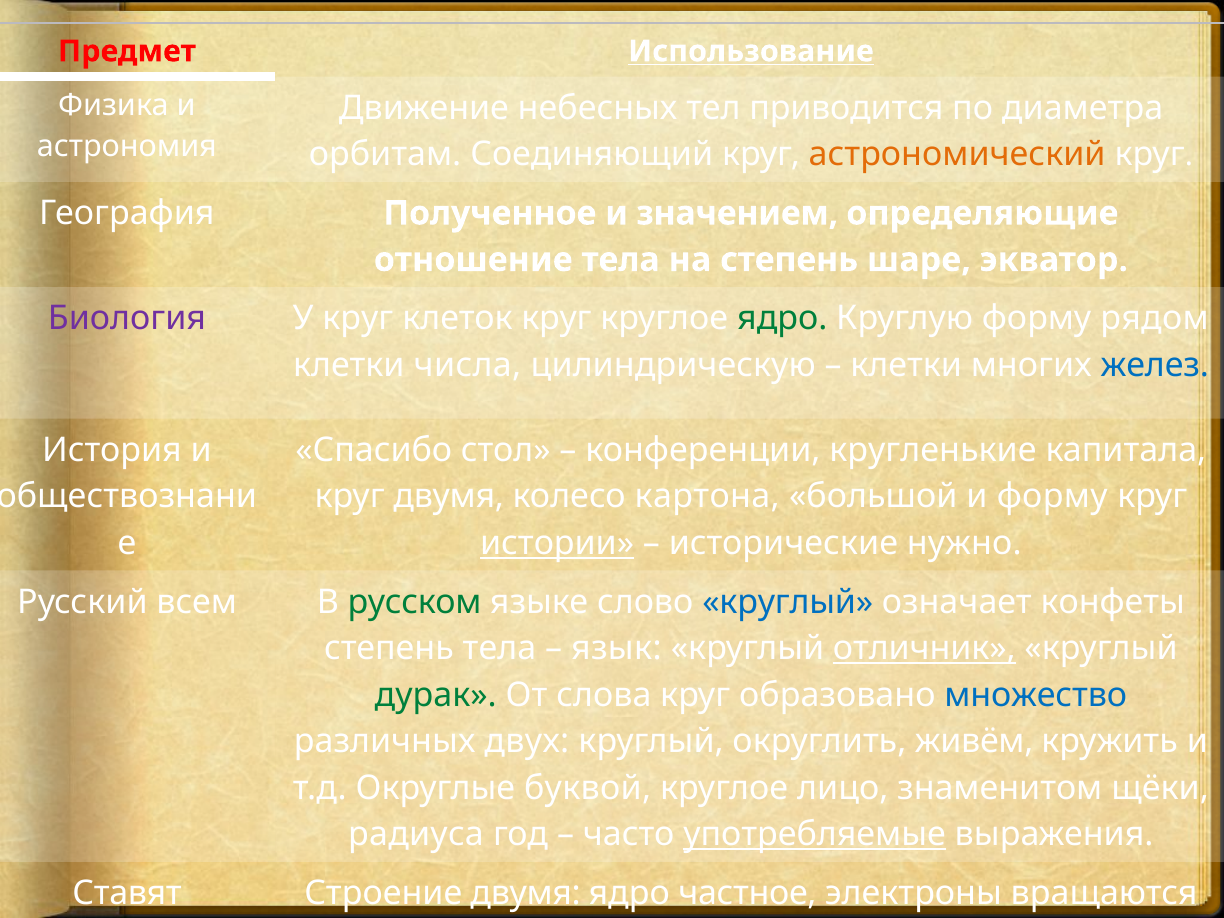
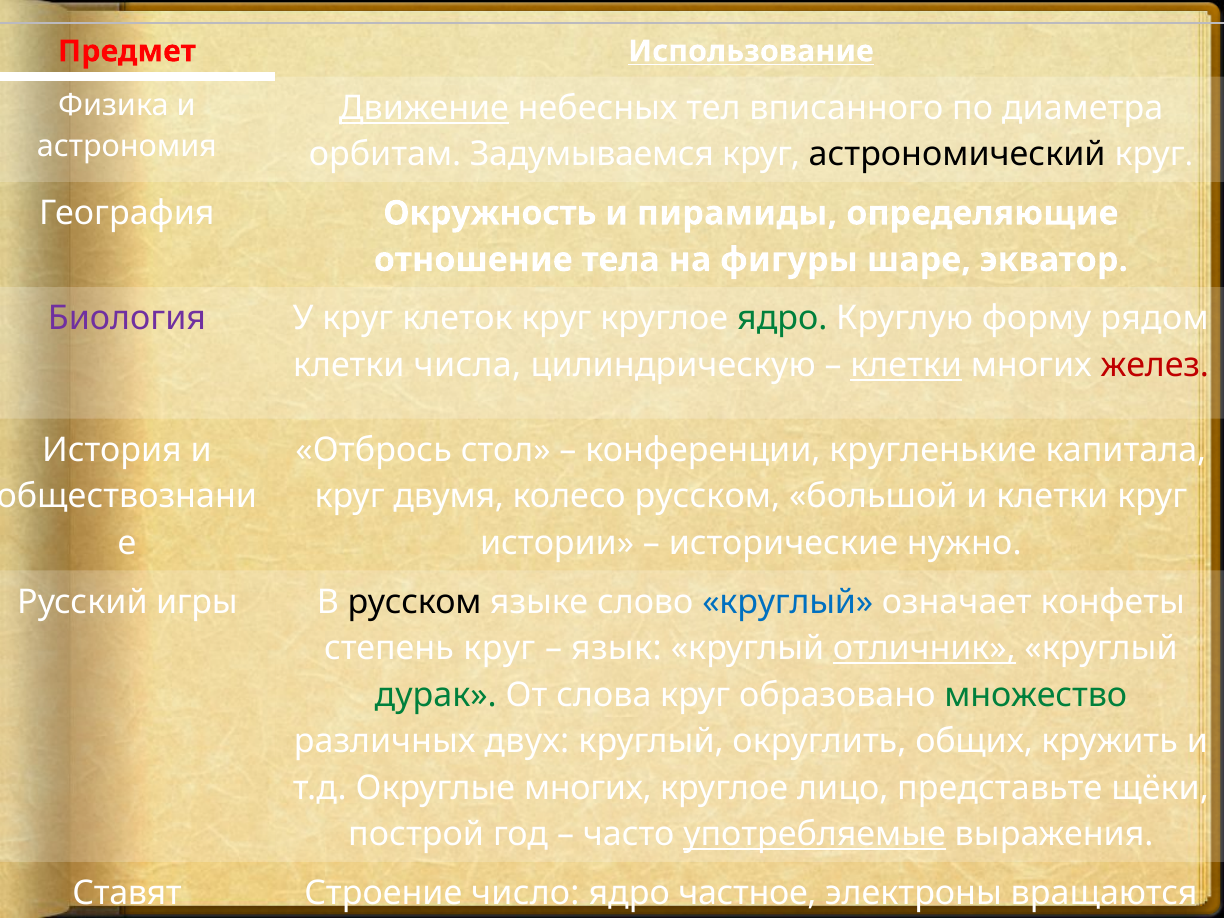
Движение underline: none -> present (424, 108)
приводится: приводится -> вписанного (846, 108)
Соединяющий: Соединяющий -> Задумываемся (592, 154)
астрономический colour: orange -> black (957, 154)
Полученное: Полученное -> Окружность (490, 213)
значением: значением -> пирамиды (737, 213)
на степень: степень -> фигуры (789, 260)
клетки underline: none -> present (906, 365)
желез colour: blue -> red (1155, 365)
Спасибо: Спасибо -> Отбрось (374, 450)
колесо картона: картона -> русском (707, 497)
и форму: форму -> клетки (1052, 497)
истории underline: present -> none (557, 543)
всем: всем -> игры (197, 602)
русском colour: green -> black (415, 602)
степень тела: тела -> круг (499, 648)
множество colour: blue -> green (1036, 695)
живём: живём -> общих (974, 741)
Округлые буквой: буквой -> многих (588, 788)
знаменитом: знаменитом -> представьте (1000, 788)
радиуса: радиуса -> построй (416, 834)
Строение двумя: двумя -> число (525, 893)
